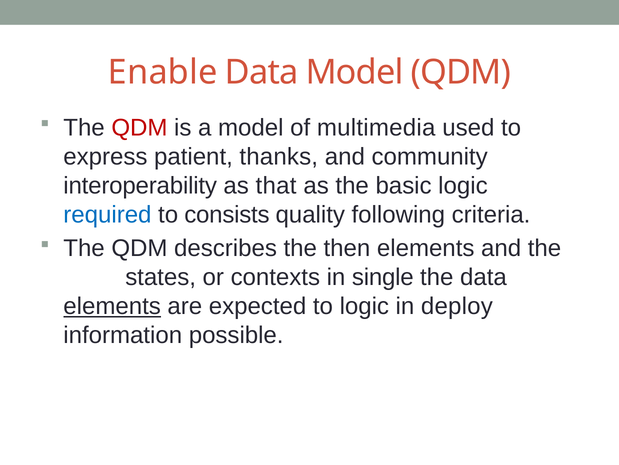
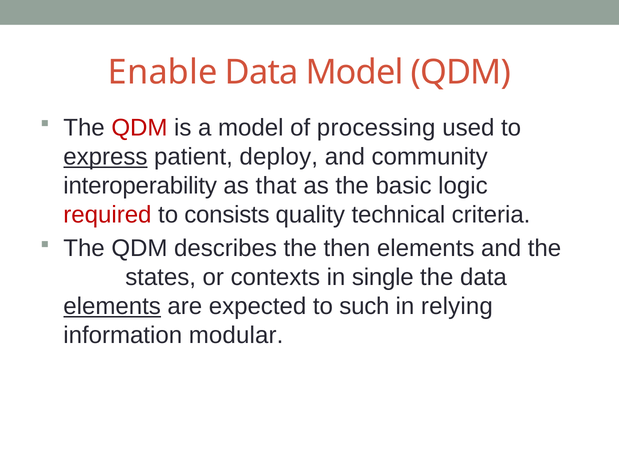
multimedia: multimedia -> processing (376, 128)
express underline: none -> present (105, 156)
thanks: thanks -> deploy (279, 156)
required colour: blue -> red (107, 214)
following: following -> technical (398, 214)
to logic: logic -> such (364, 306)
deploy: deploy -> relying (457, 306)
possible: possible -> modular (236, 335)
